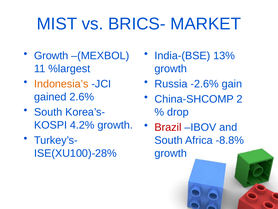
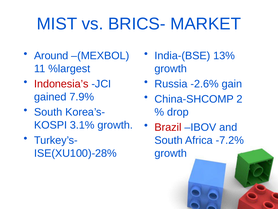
Growth: Growth -> Around (51, 56)
Indonesia’s colour: orange -> red (61, 84)
2.6%: 2.6% -> 7.9% (82, 97)
4.2%: 4.2% -> 3.1% (82, 125)
-8.8%: -8.8% -> -7.2% (230, 140)
